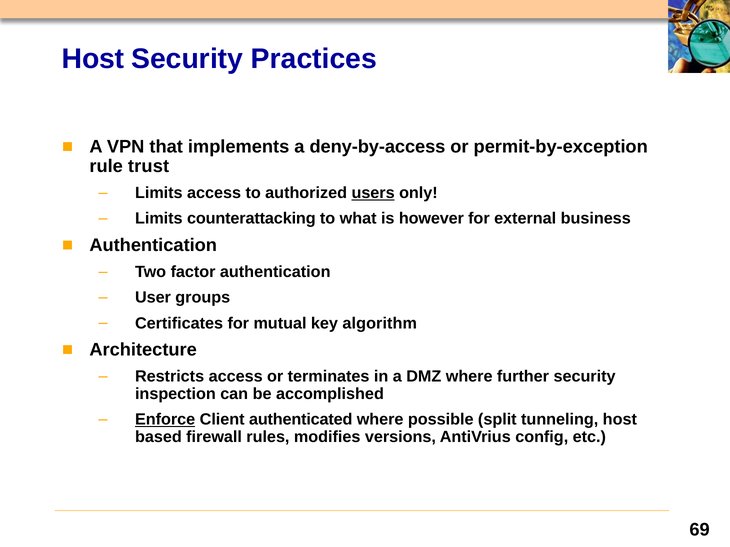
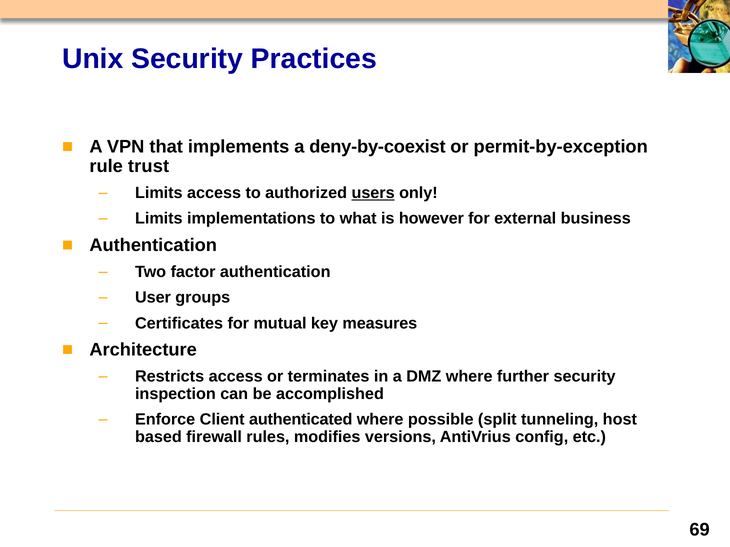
Host: Host -> Unix (93, 59)
deny-by-access: deny-by-access -> deny-by-coexist (378, 147)
counterattacking: counterattacking -> implementations (251, 219)
algorithm: algorithm -> measures (380, 323)
Enforce underline: present -> none (165, 420)
